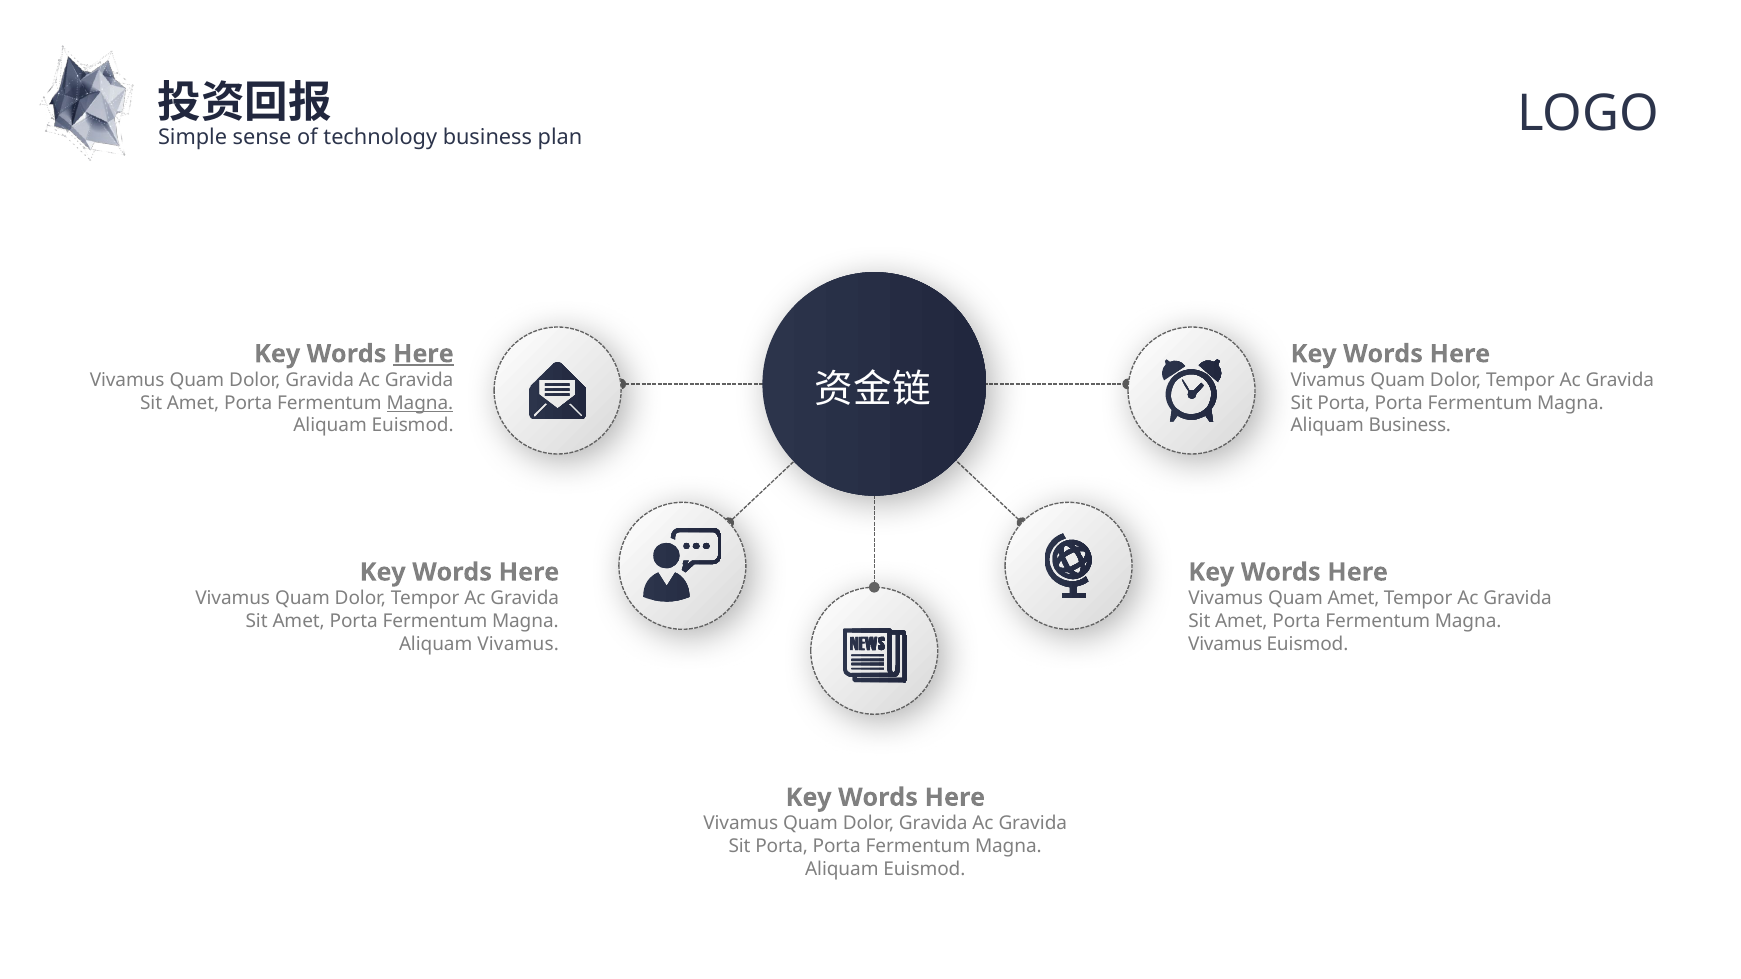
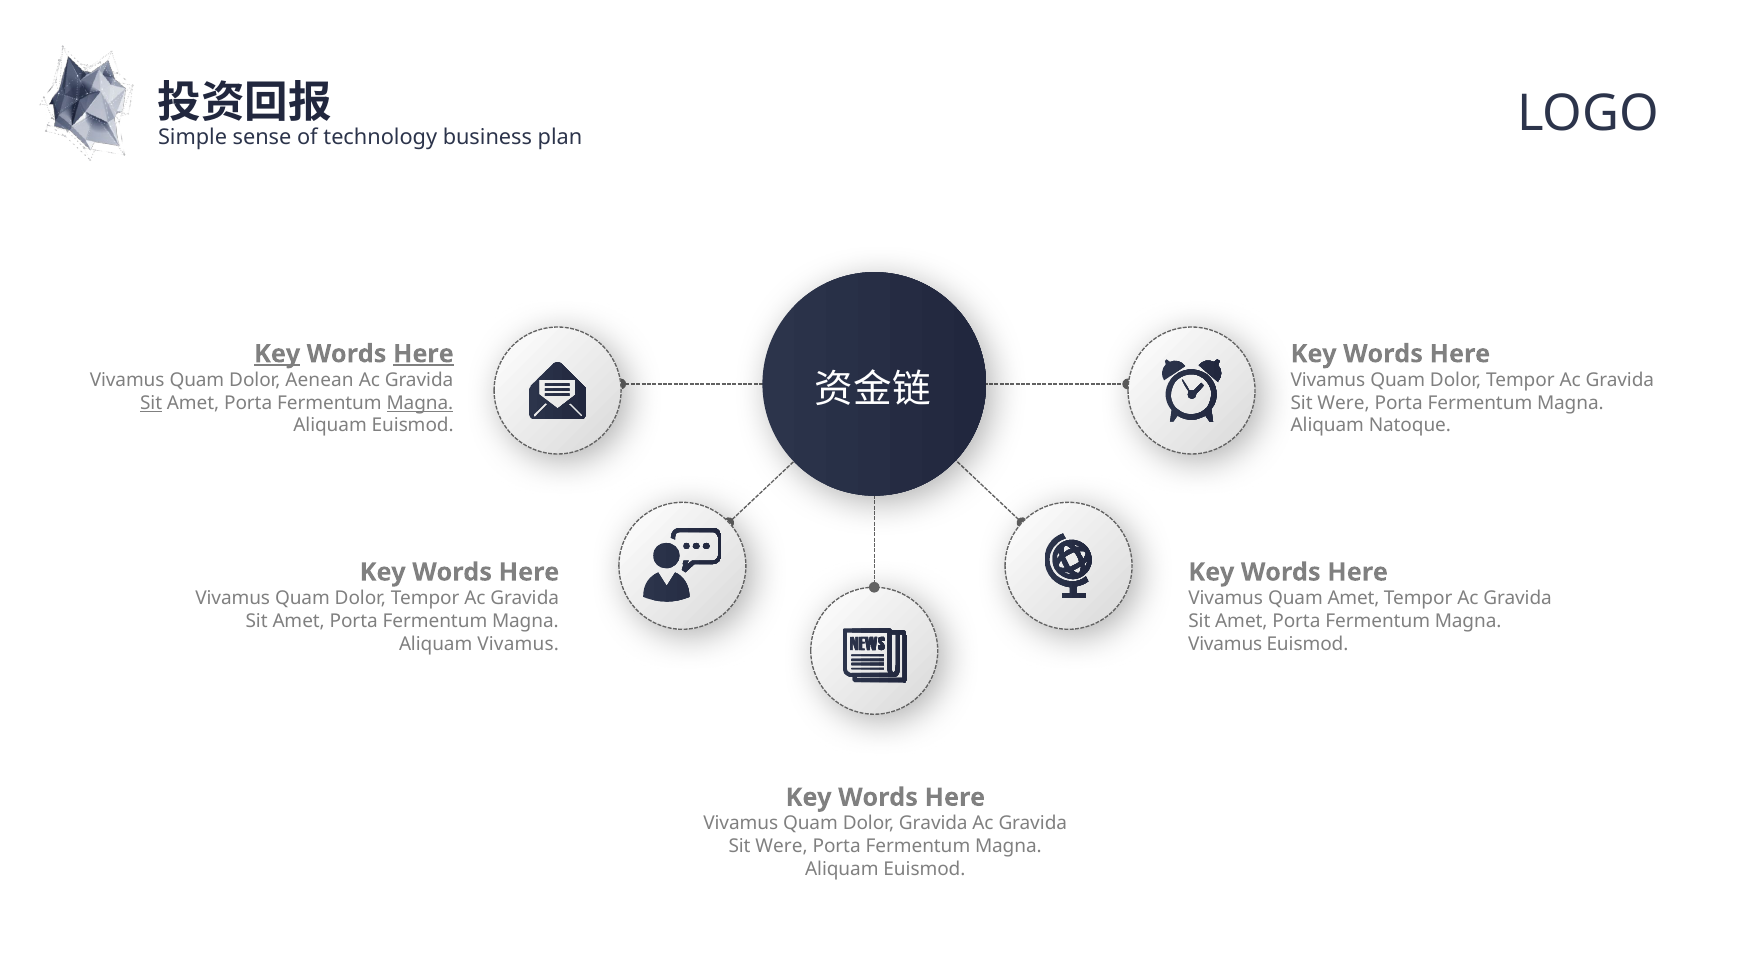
Key underline: none -> present (277, 354)
Gravida: Gravida -> Aenean (320, 380)
Sit underline: none -> present (151, 403)
Porta: Porta -> Were (1344, 403)
Aliquam Business: Business -> Natoque (1410, 426)
Porta: Porta -> Were (782, 847)
